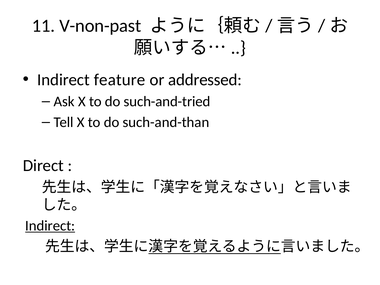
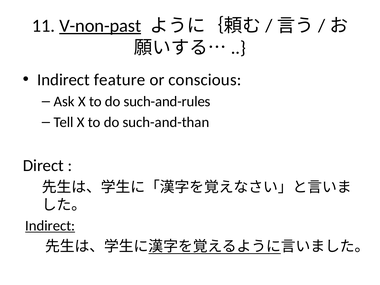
V-non-past underline: none -> present (100, 26)
addressed: addressed -> conscious (205, 80)
such-and-tried: such-and-tried -> such-and-rules (167, 102)
